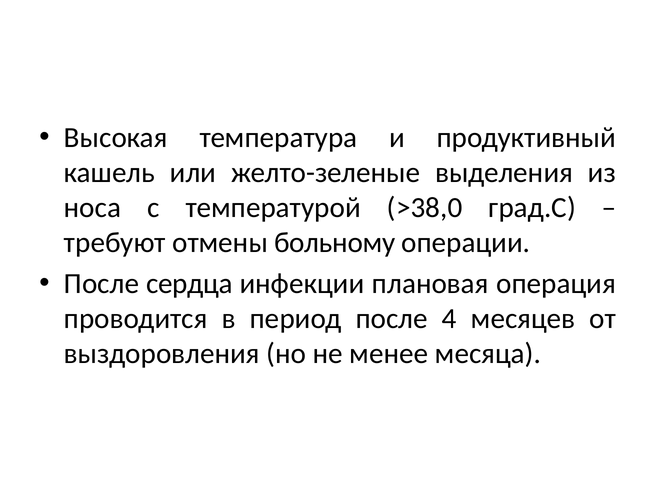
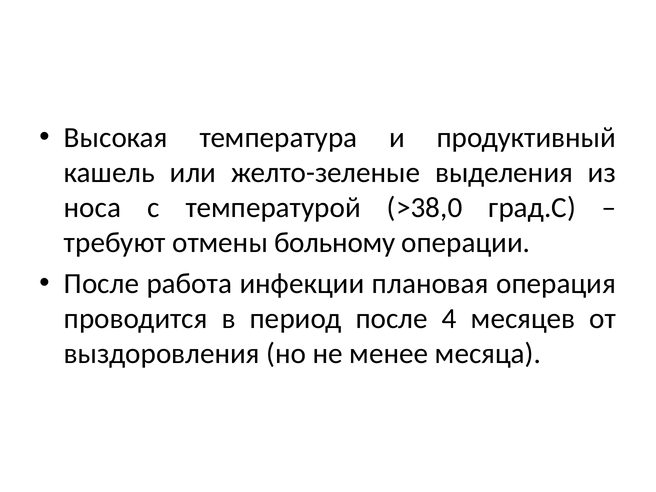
сердца: сердца -> работа (189, 283)
